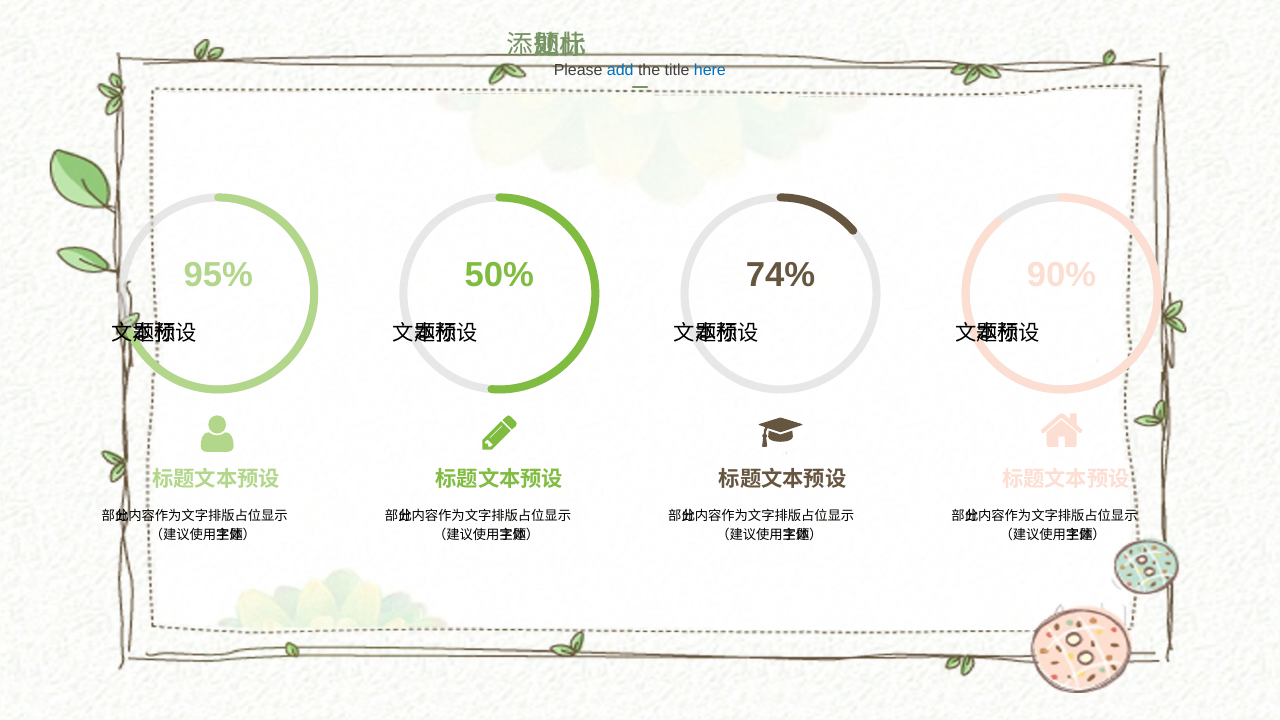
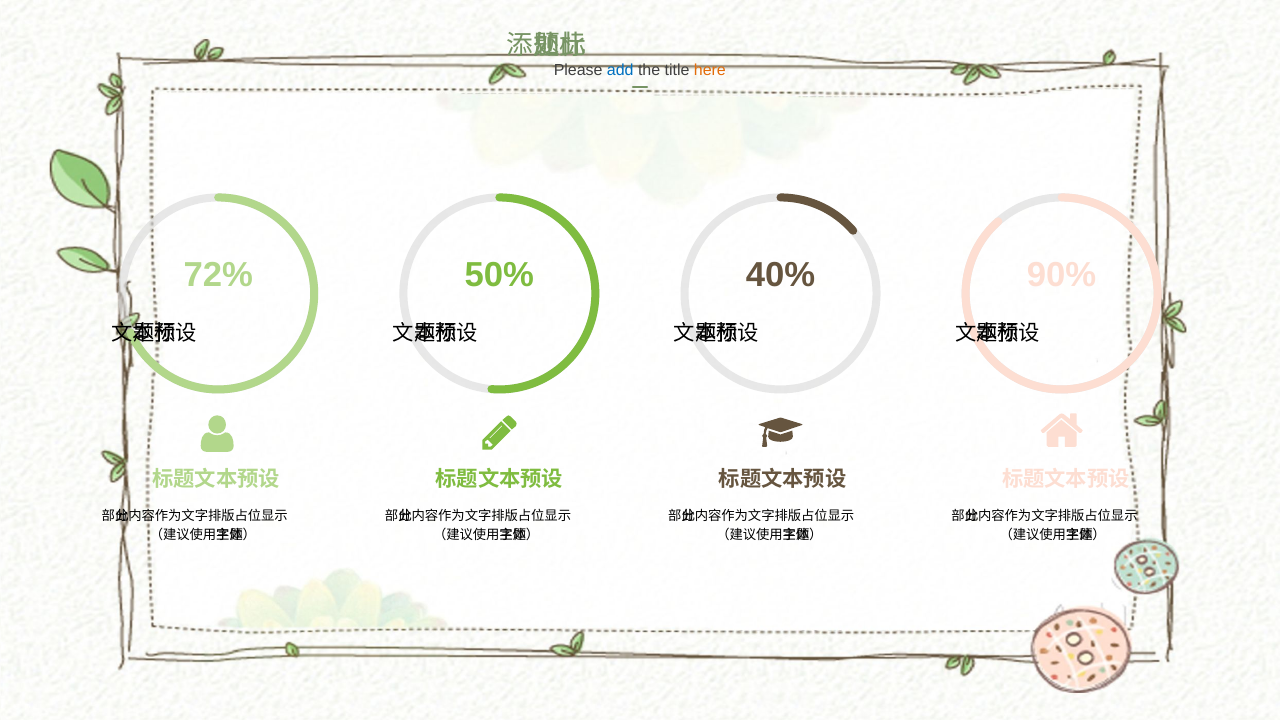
here colour: blue -> orange (710, 70)
95%: 95% -> 72% (218, 275)
74%: 74% -> 40% (781, 275)
